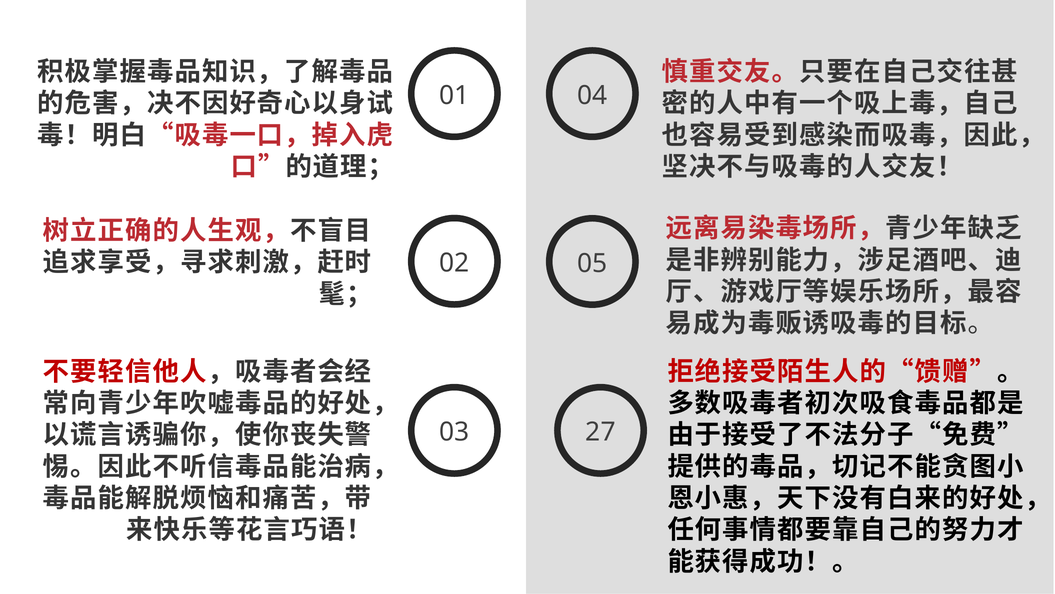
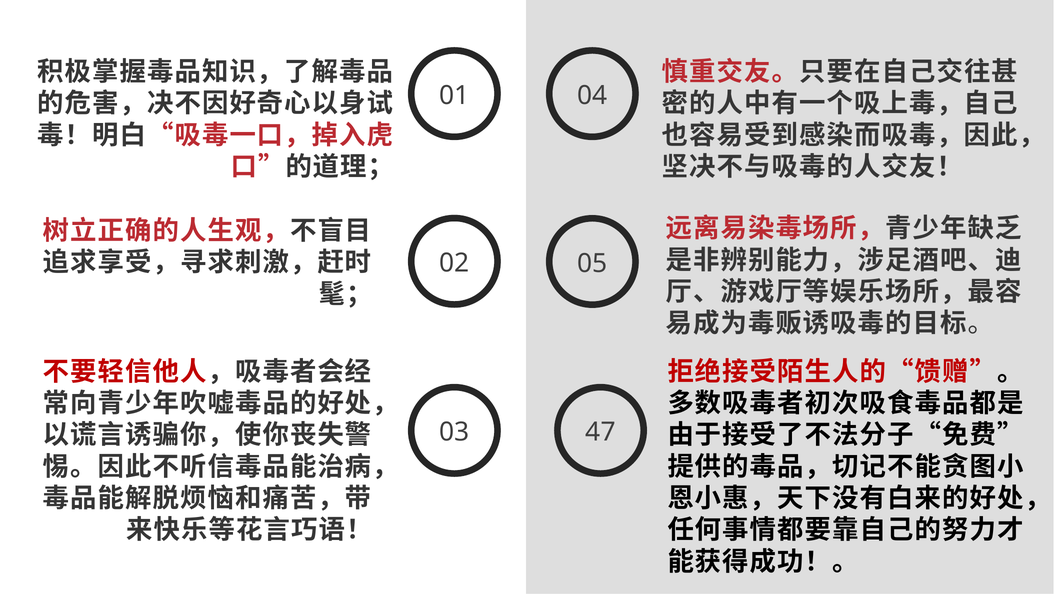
27: 27 -> 47 (601, 432)
